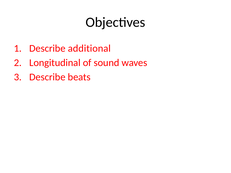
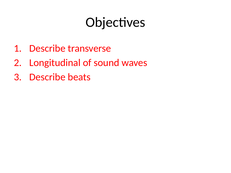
additional: additional -> transverse (89, 48)
